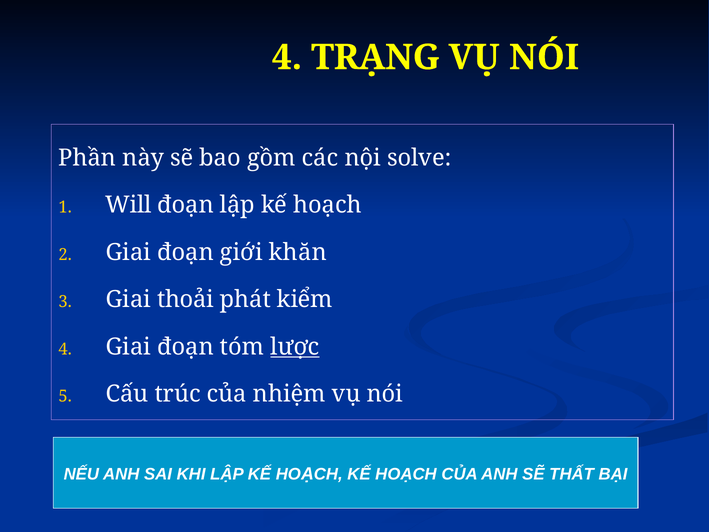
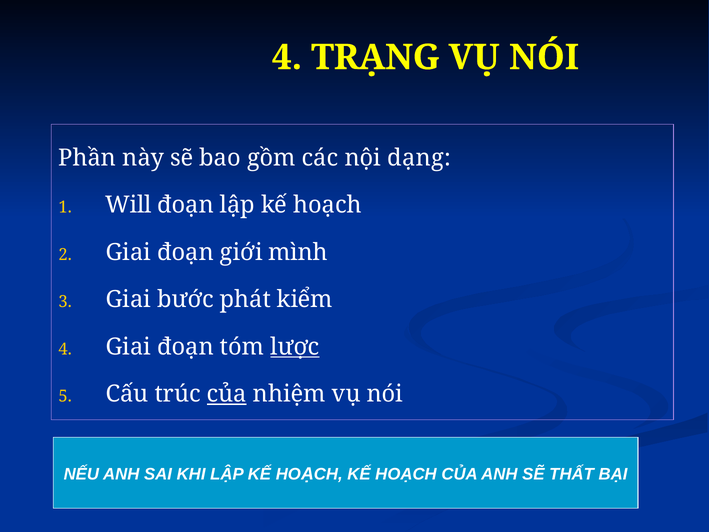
solve: solve -> dạng (419, 158)
khăn: khăn -> mình (298, 252)
thoải: thoải -> bước (185, 299)
của underline: none -> present (227, 394)
